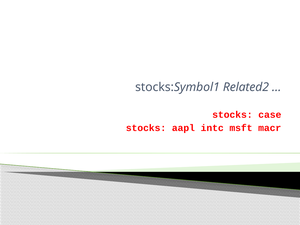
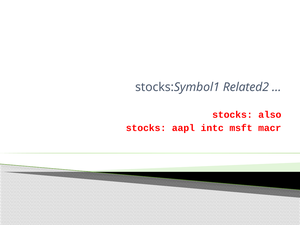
case: case -> also (270, 115)
